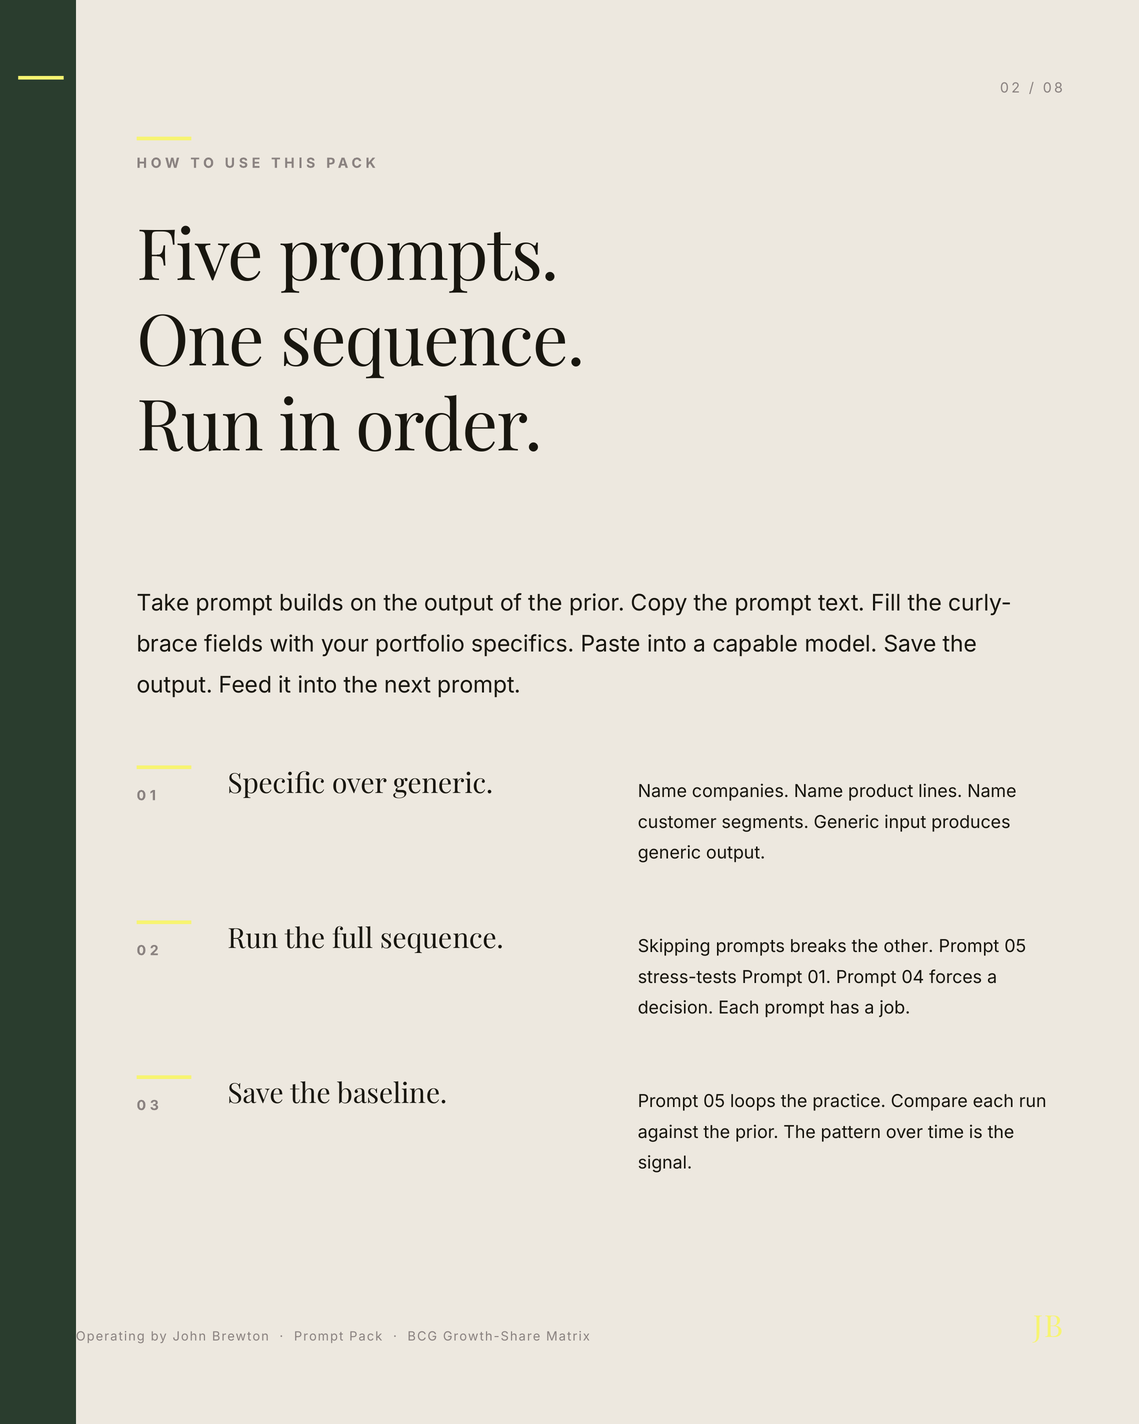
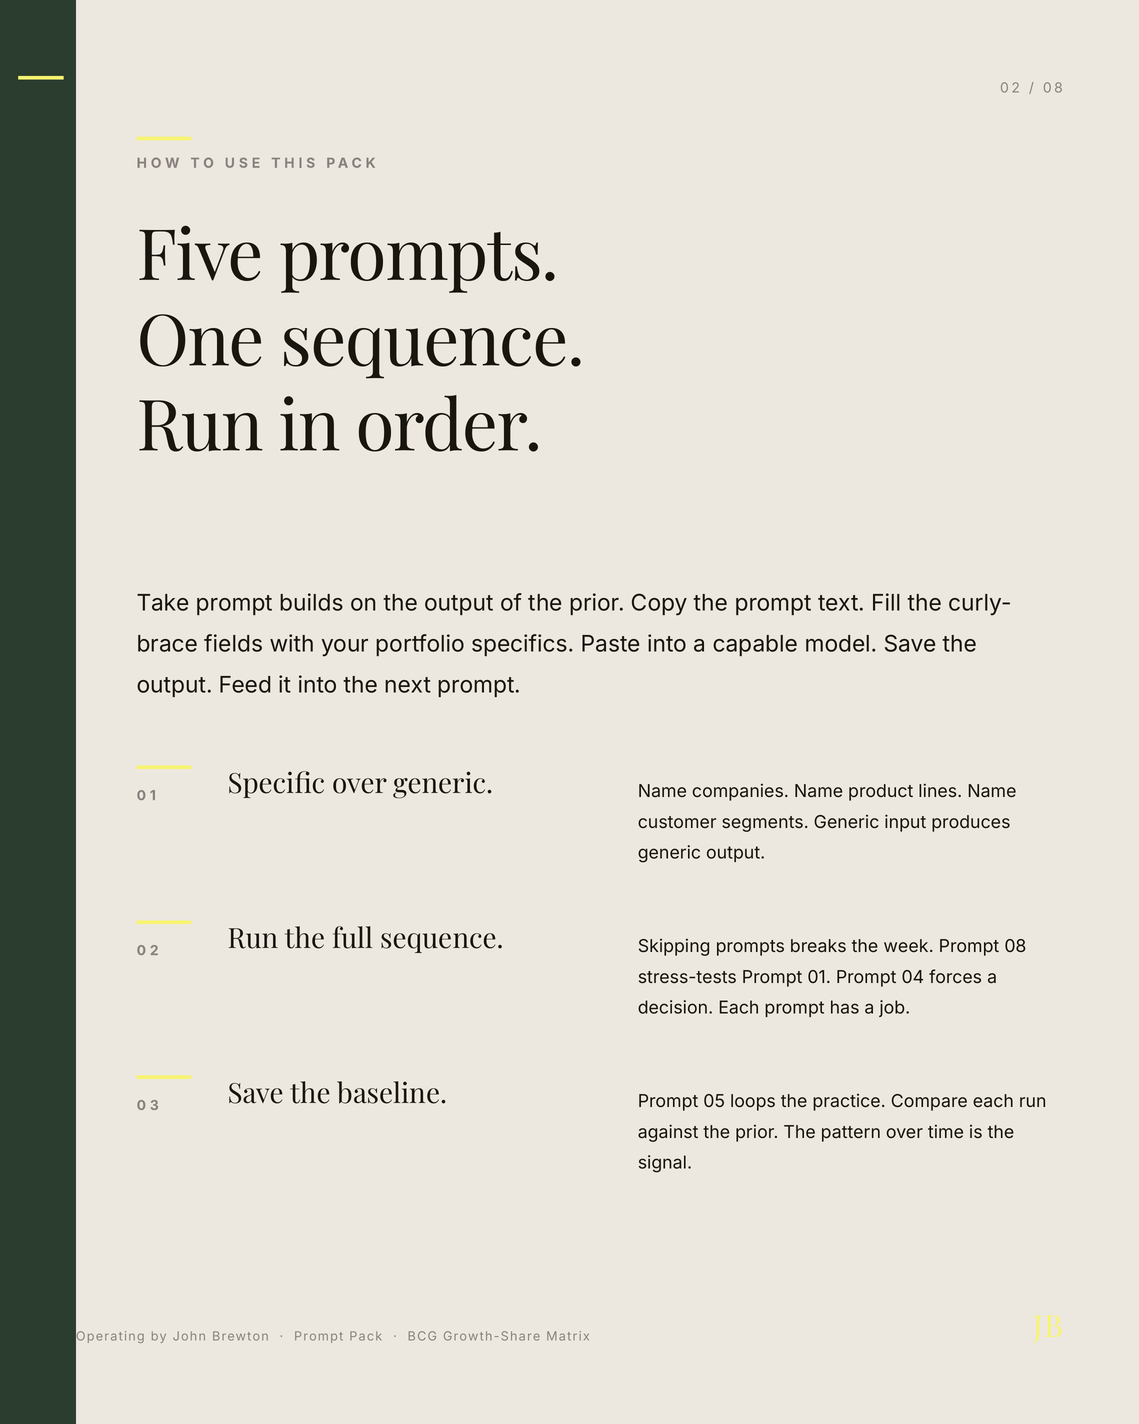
other: other -> week (909, 946)
05: 05 -> 08 (1015, 946)
